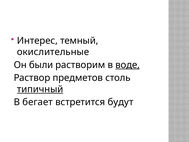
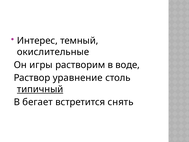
были: были -> игры (41, 65)
воде underline: present -> none (128, 65)
предметов: предметов -> уравнение (78, 78)
будут: будут -> снять (121, 102)
